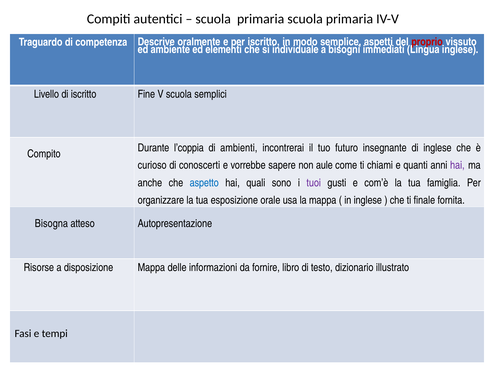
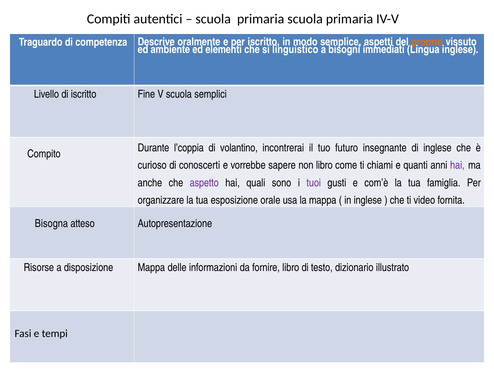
proprio colour: red -> orange (427, 42)
individuale: individuale -> linguistico (295, 50)
ambienti: ambienti -> volantino (239, 148)
non aule: aule -> libro (324, 165)
aspetto colour: blue -> purple (204, 182)
finale: finale -> video (424, 200)
